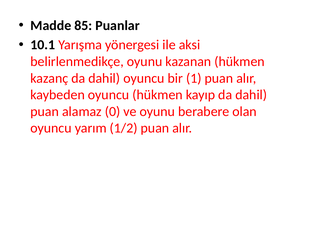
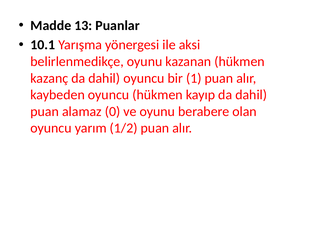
85: 85 -> 13 (83, 25)
